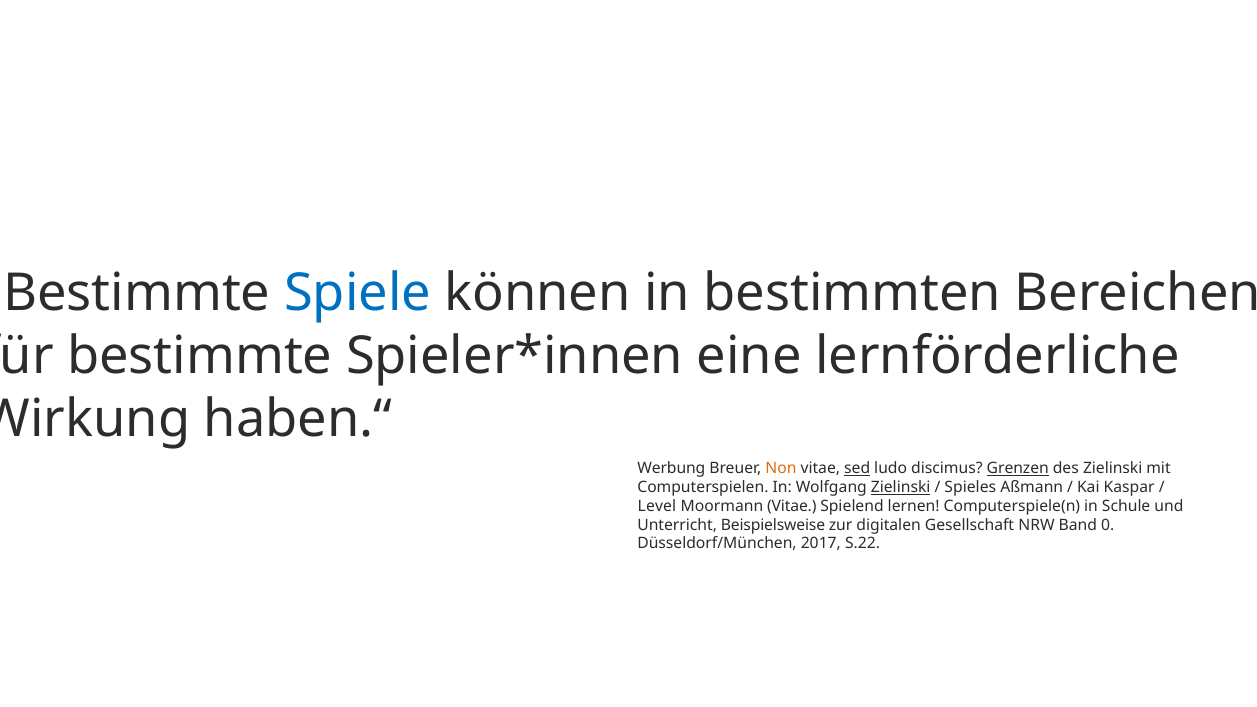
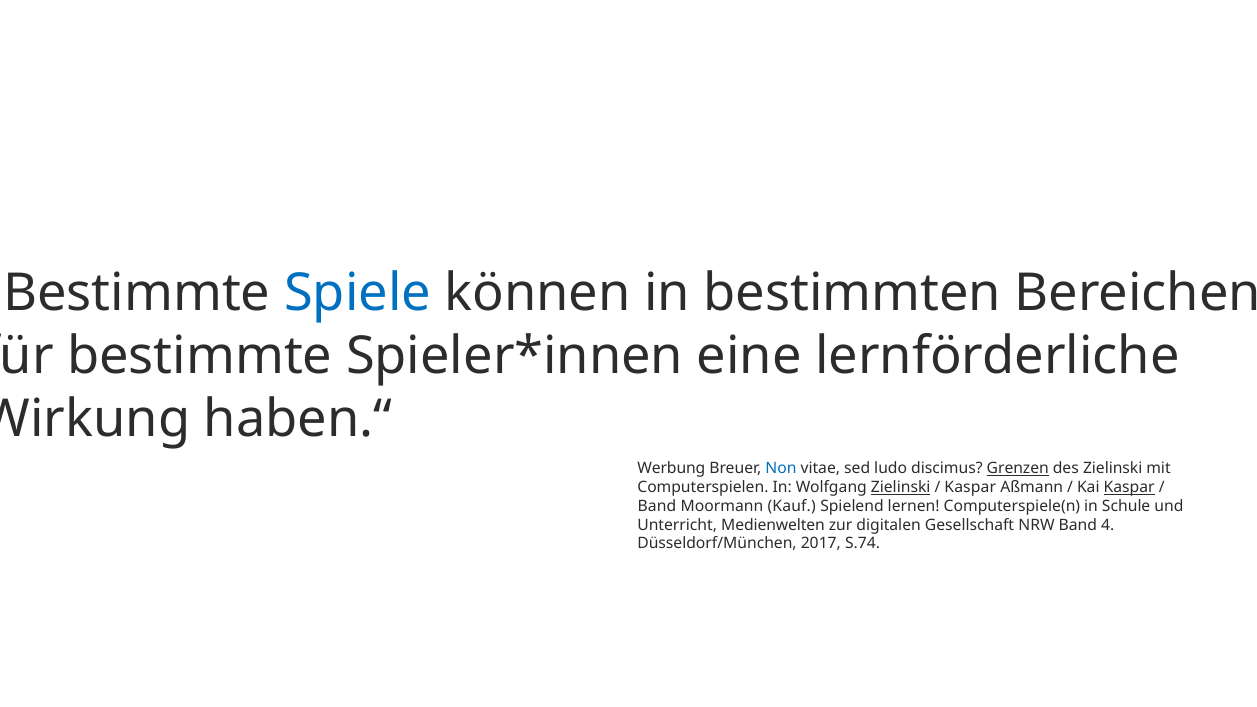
Non colour: orange -> blue (781, 468)
sed underline: present -> none (857, 468)
Spieles: Spieles -> Kaspar (970, 487)
Kaspar underline: none -> present (1129, 487)
Level: Level -> Band (657, 506)
Moormann Vitae: Vitae -> Kauf (792, 506)
Beispielsweise: Beispielsweise -> Medienwelten (773, 525)
0: 0 -> 4 (1108, 525)
S.22: S.22 -> S.74 (862, 544)
